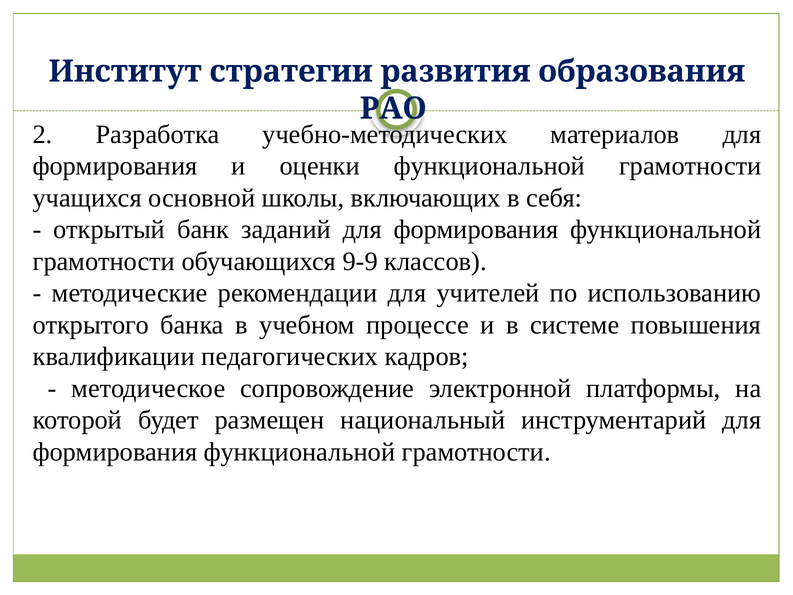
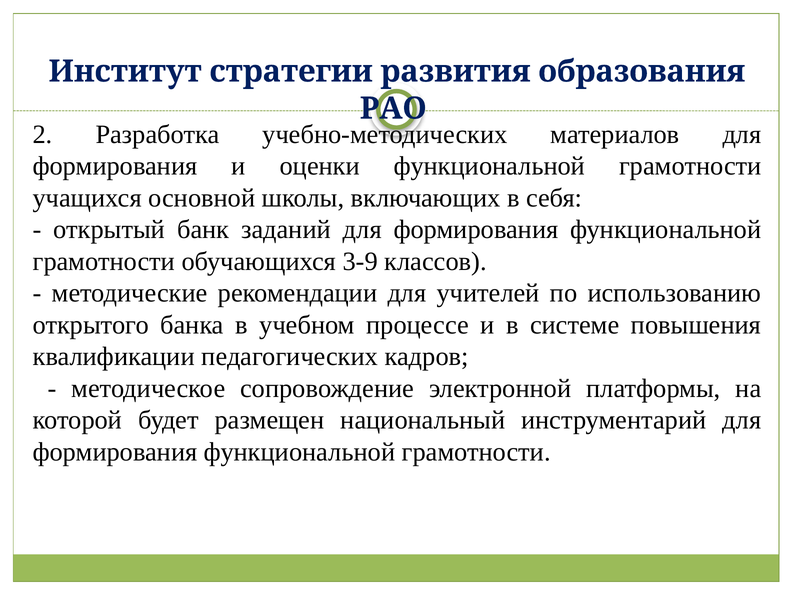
9-9: 9-9 -> 3-9 (360, 261)
